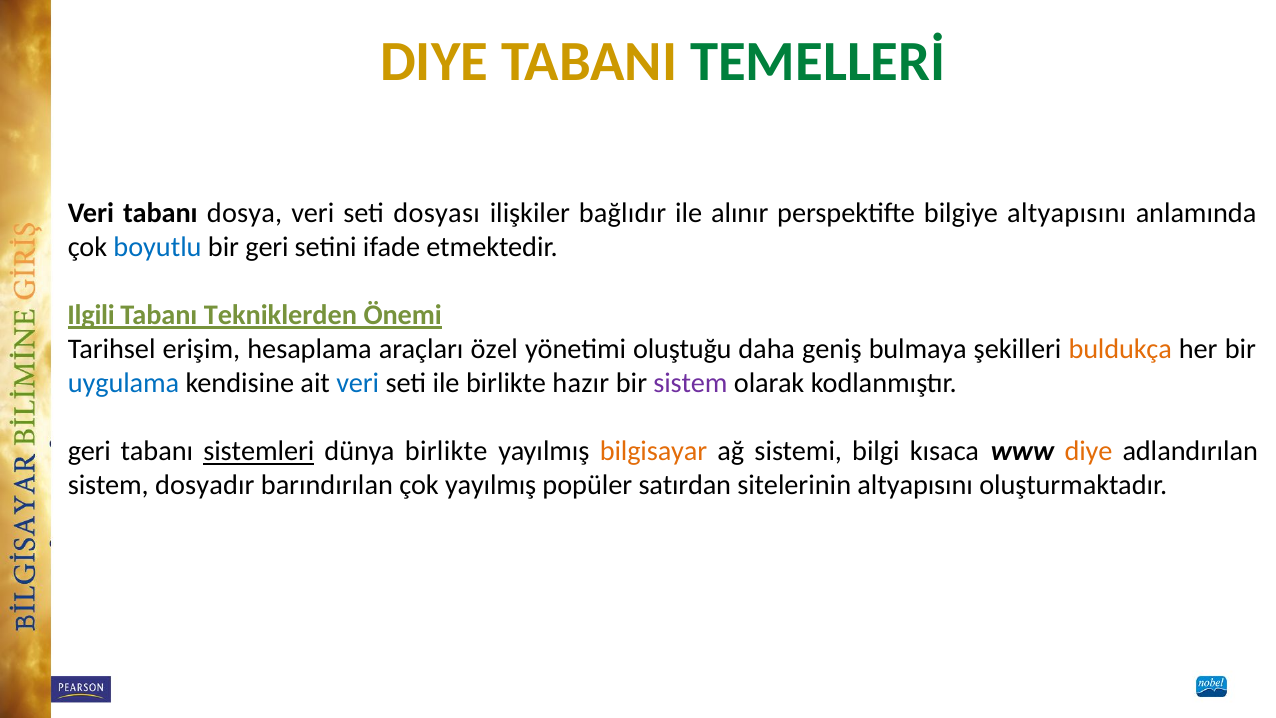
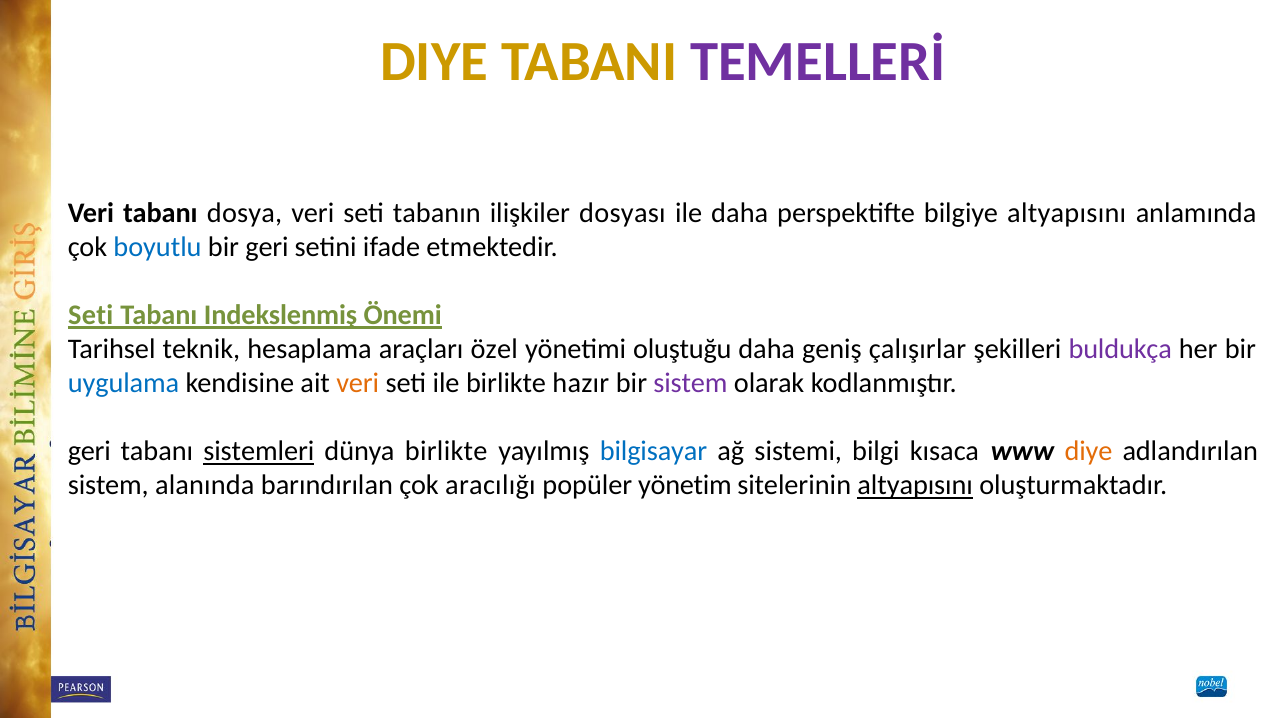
TEMELLERİ colour: green -> purple (818, 61)
dosyası: dosyası -> tabanın (437, 213)
bağlıdır: bağlıdır -> dosyası (622, 213)
ile alınır: alınır -> daha (740, 213)
Ilgili: Ilgili -> Seti (91, 315)
Tekniklerden: Tekniklerden -> Indekslenmiş (281, 315)
erişim: erişim -> teknik (201, 349)
bulmaya: bulmaya -> çalışırlar (918, 349)
buldukça colour: orange -> purple (1120, 349)
veri colour: blue -> orange (358, 383)
bilgisayar colour: orange -> blue (653, 451)
dosyadır: dosyadır -> alanında (205, 485)
çok yayılmış: yayılmış -> aracılığı (490, 485)
satırdan: satırdan -> yönetim (685, 485)
altyapısını underline: none -> present (915, 485)
